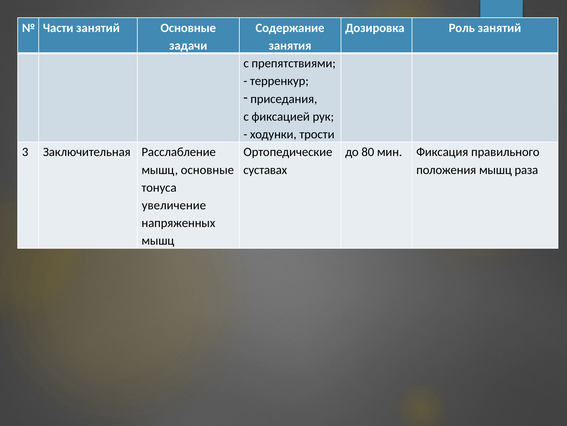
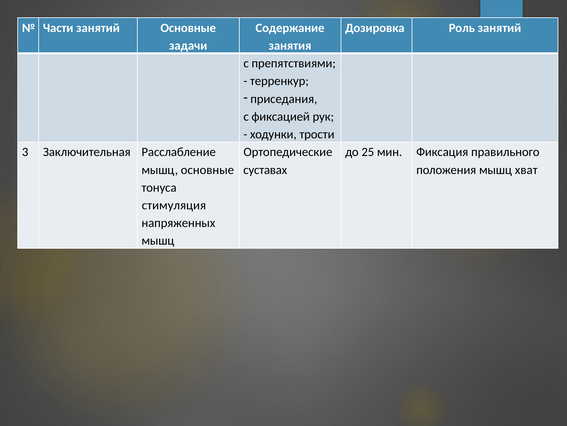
80: 80 -> 25 (368, 152)
раза: раза -> хват (526, 170)
увеличение: увеличение -> стимуляция (174, 205)
